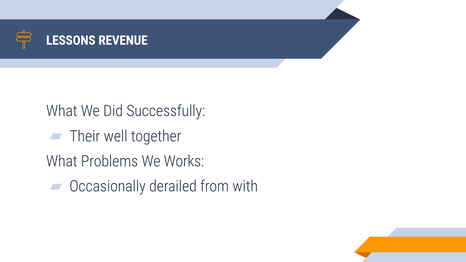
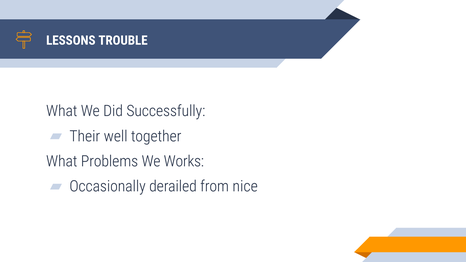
REVENUE: REVENUE -> TROUBLE (123, 40)
with: with -> nice (245, 187)
